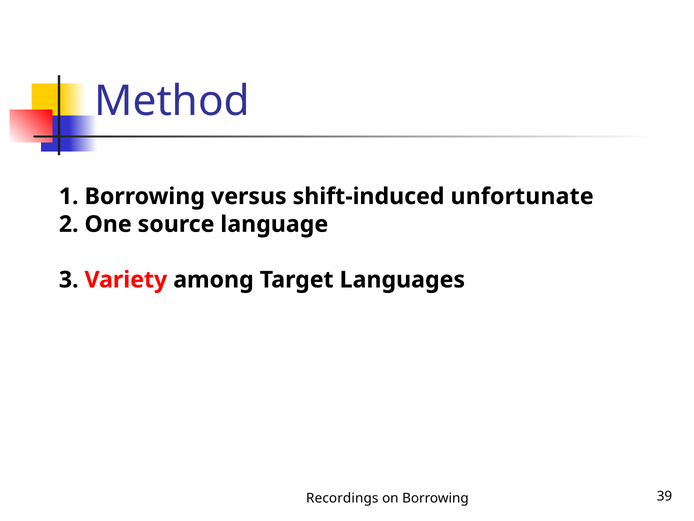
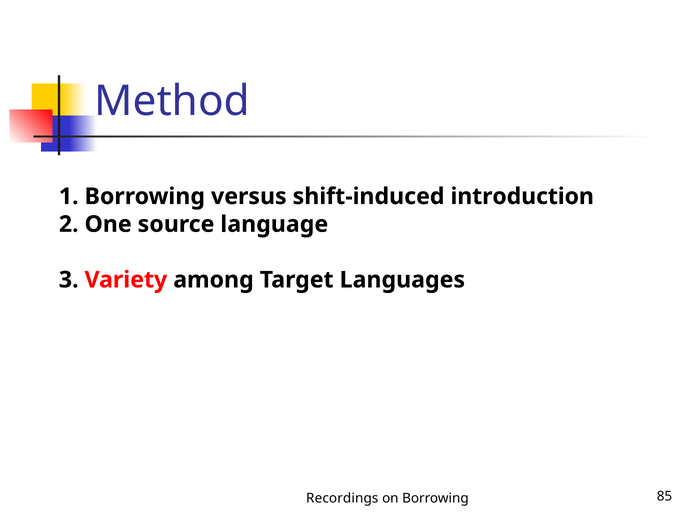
unfortunate: unfortunate -> introduction (522, 196)
39: 39 -> 85 (664, 496)
